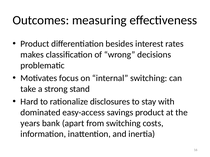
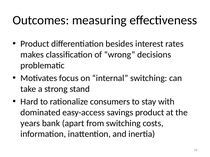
disclosures: disclosures -> consumers (110, 102)
